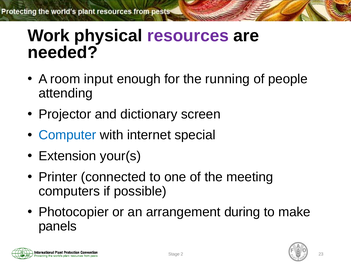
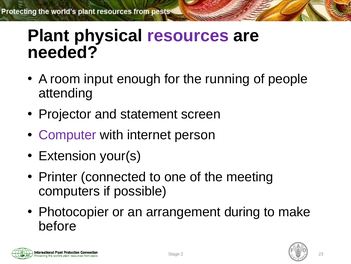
Work: Work -> Plant (48, 36)
dictionary: dictionary -> statement (149, 114)
Computer colour: blue -> purple (67, 135)
special: special -> person (195, 135)
panels: panels -> before (57, 226)
